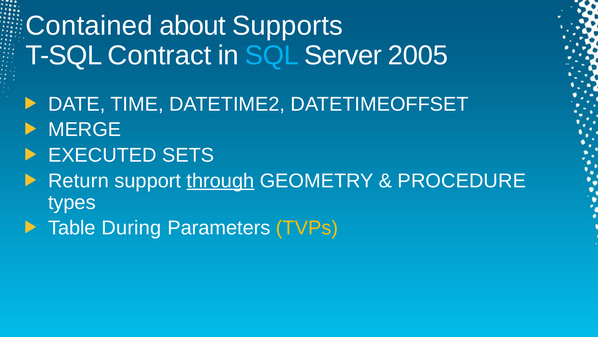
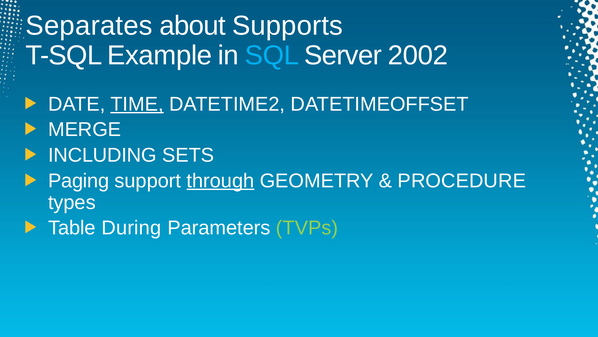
Contained: Contained -> Separates (89, 26)
Contract: Contract -> Example (160, 55)
2005: 2005 -> 2002 (418, 55)
TIME underline: none -> present (137, 104)
EXECUTED: EXECUTED -> INCLUDING (102, 155)
Return: Return -> Paging (79, 181)
TVPs colour: yellow -> light green (307, 228)
